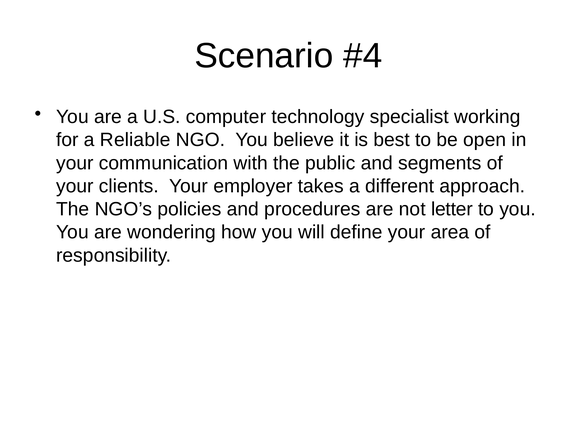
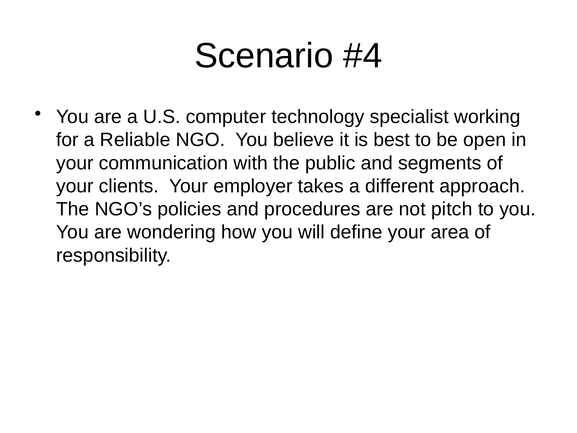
letter: letter -> pitch (452, 209)
